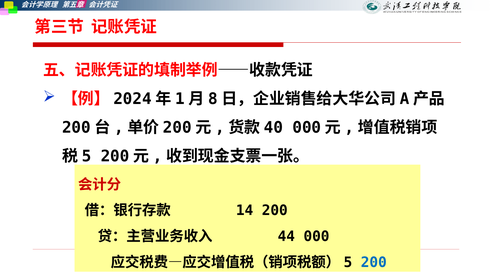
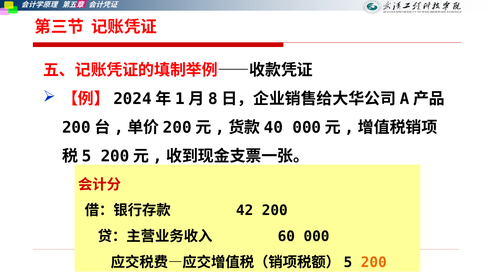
14: 14 -> 42 (245, 210)
44: 44 -> 60 (286, 236)
200 colour: blue -> orange (374, 262)
